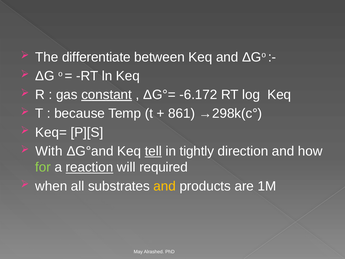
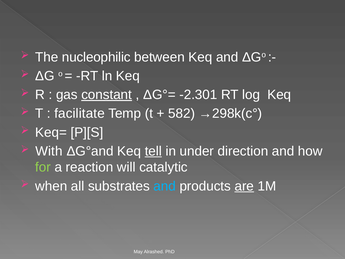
differentiate: differentiate -> nucleophilic (96, 57)
-6.172: -6.172 -> -2.301 (198, 95)
because: because -> facilitate (80, 113)
861: 861 -> 582 (182, 113)
tightly: tightly -> under (197, 151)
reaction underline: present -> none (89, 167)
required: required -> catalytic (163, 167)
and colour: yellow -> light blue (165, 186)
are underline: none -> present (244, 186)
